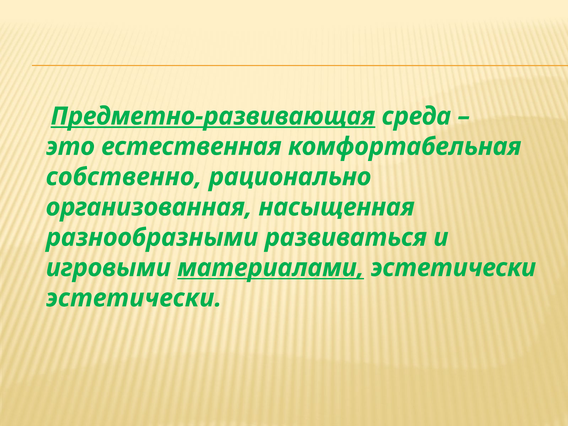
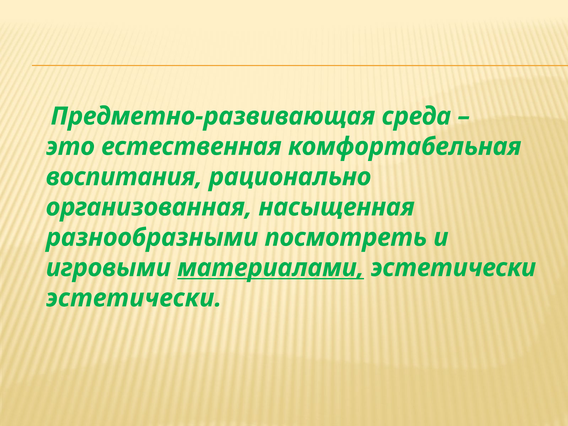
Предметно-развивающая underline: present -> none (213, 116)
собственно: собственно -> воспитания (124, 177)
развиваться: развиваться -> посмотреть (346, 237)
